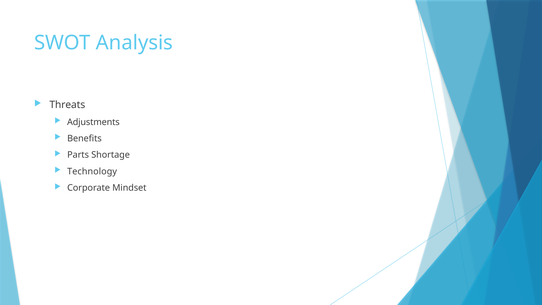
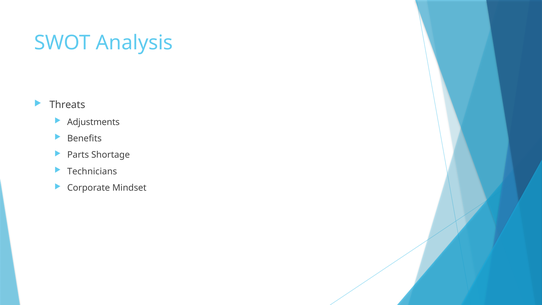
Technology: Technology -> Technicians (92, 171)
